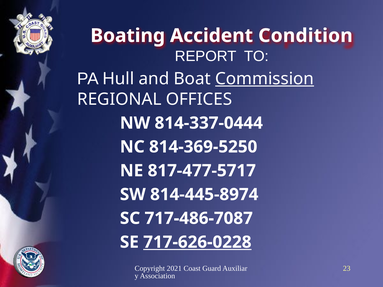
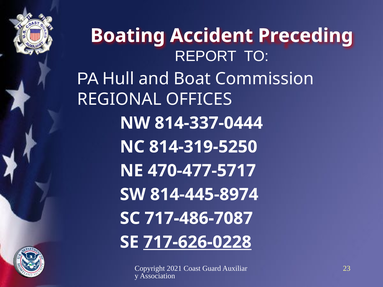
Condition: Condition -> Preceding (306, 36)
Commission underline: present -> none (265, 79)
814-369-5250: 814-369-5250 -> 814-319-5250 (203, 147)
817-477-5717: 817-477-5717 -> 470-477-5717 (202, 171)
